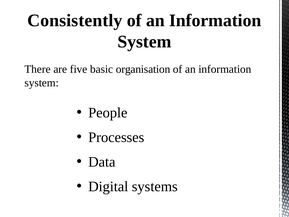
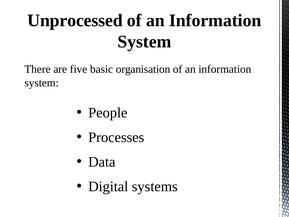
Consistently: Consistently -> Unprocessed (75, 20)
